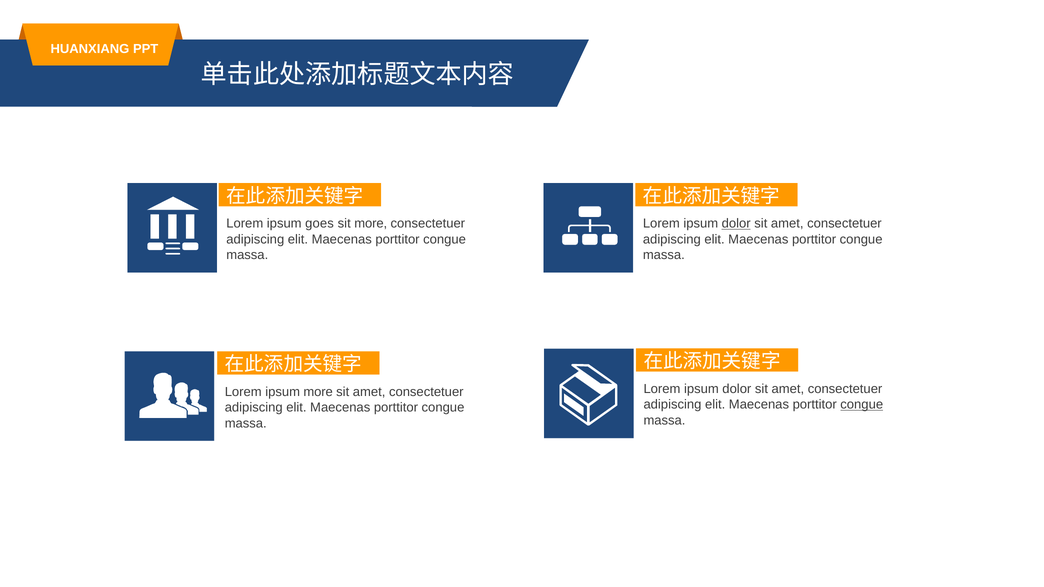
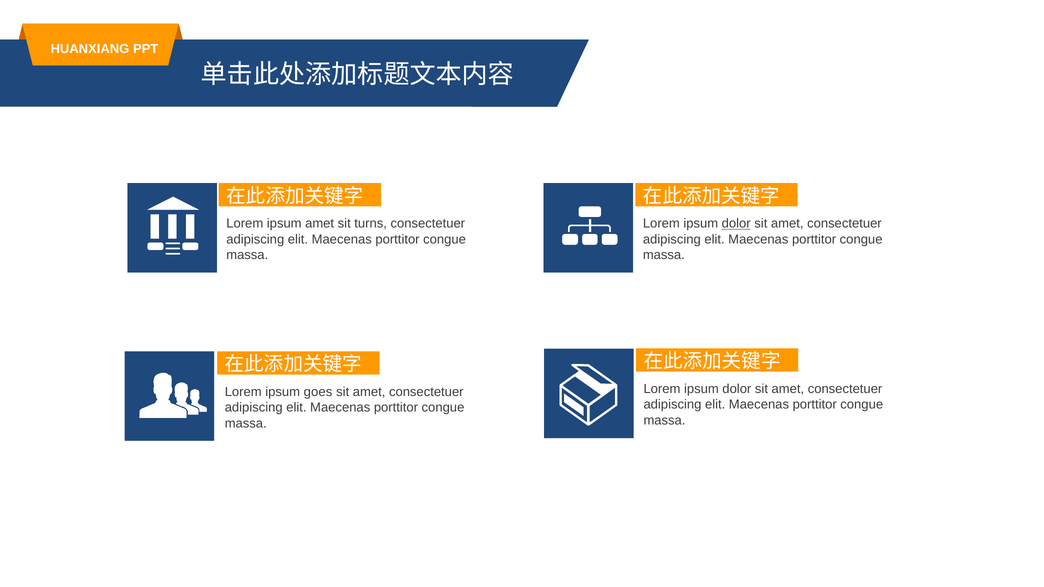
ipsum goes: goes -> amet (320, 224)
sit more: more -> turns (371, 224)
ipsum more: more -> goes (318, 392)
congue underline: present -> none (862, 405)
